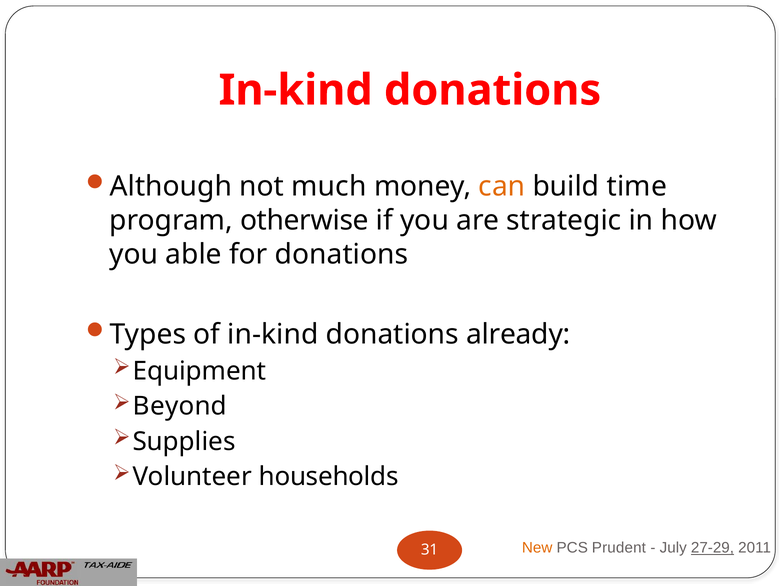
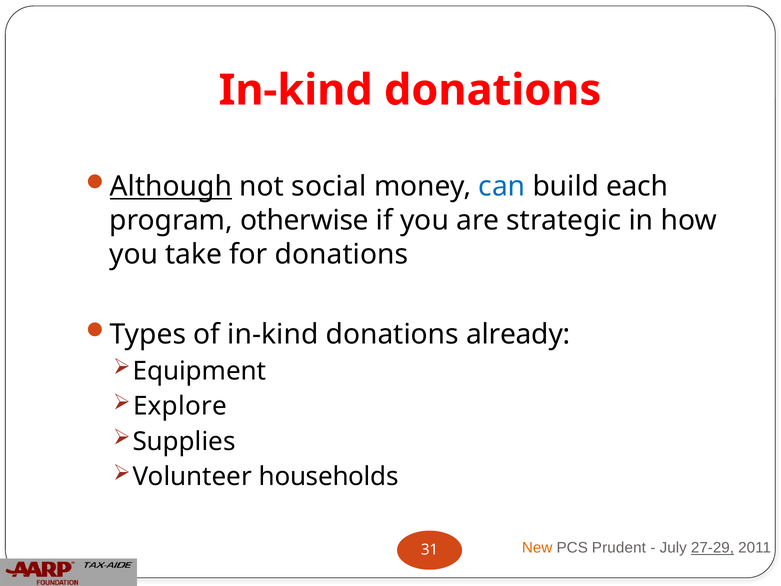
Although underline: none -> present (171, 187)
much: much -> social (329, 187)
can colour: orange -> blue (502, 187)
time: time -> each (637, 187)
able: able -> take (194, 254)
Beyond: Beyond -> Explore (180, 406)
